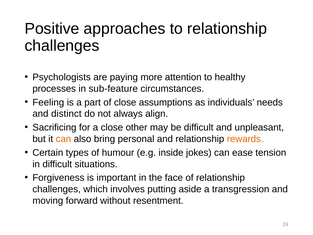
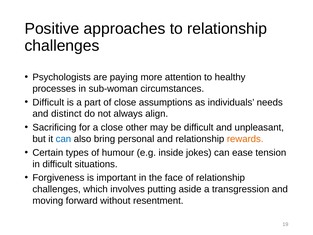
sub-feature: sub-feature -> sub-woman (113, 89)
Feeling: Feeling -> Difficult (48, 102)
can colour: orange -> blue (63, 139)
